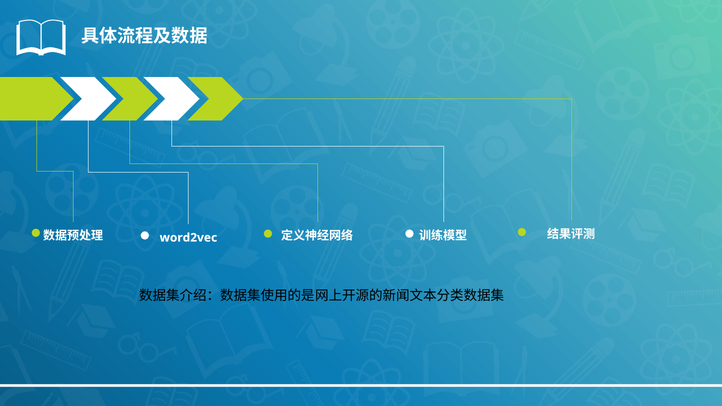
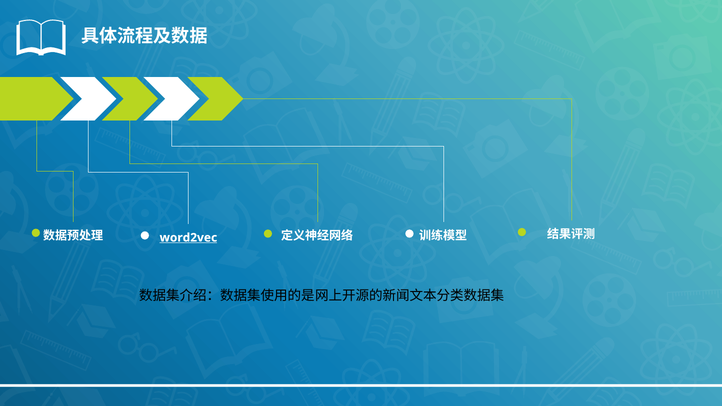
word2vec underline: none -> present (188, 238)
